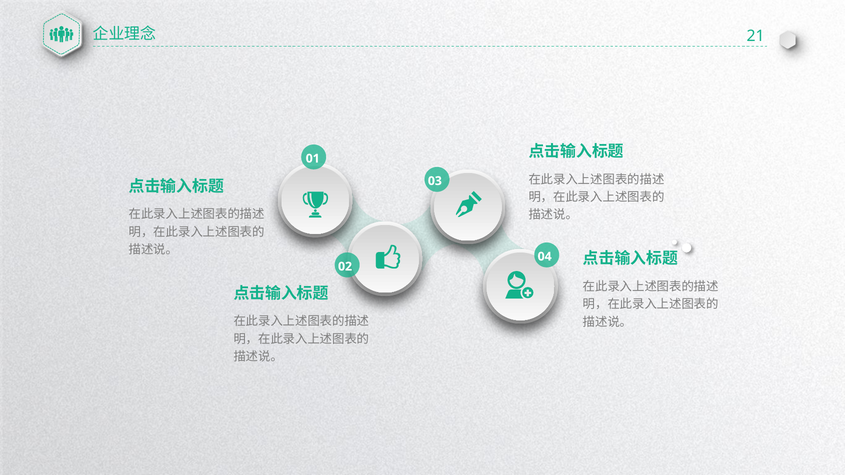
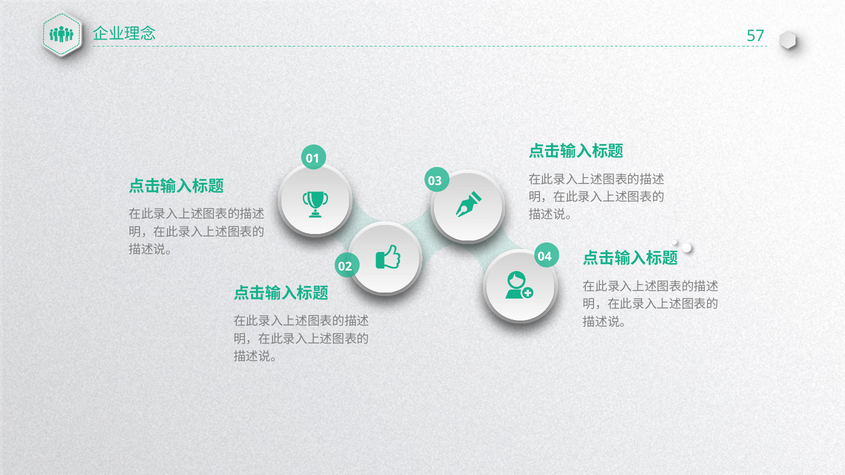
21: 21 -> 57 (756, 36)
